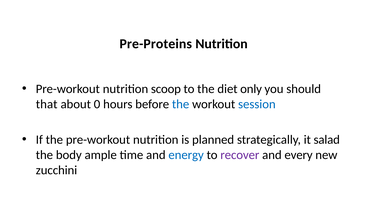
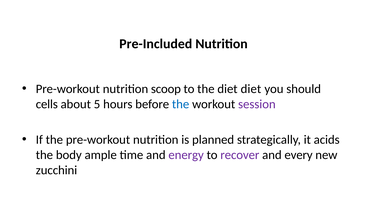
Pre-Proteins: Pre-Proteins -> Pre-Included (156, 44)
diet only: only -> diet (251, 89)
that: that -> cells (47, 104)
0: 0 -> 5 (97, 104)
session colour: blue -> purple (257, 104)
salad: salad -> acids (327, 140)
energy colour: blue -> purple (186, 155)
